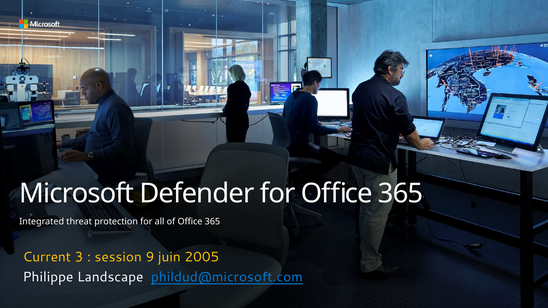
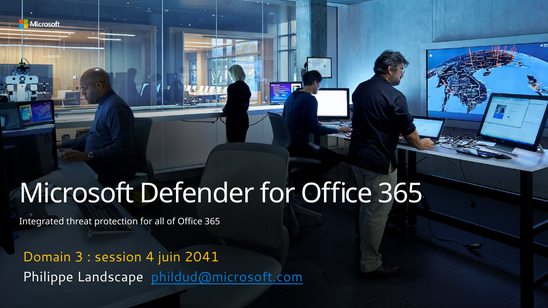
Current: Current -> Domain (47, 257)
9: 9 -> 4 (150, 257)
2005: 2005 -> 2041 (202, 257)
